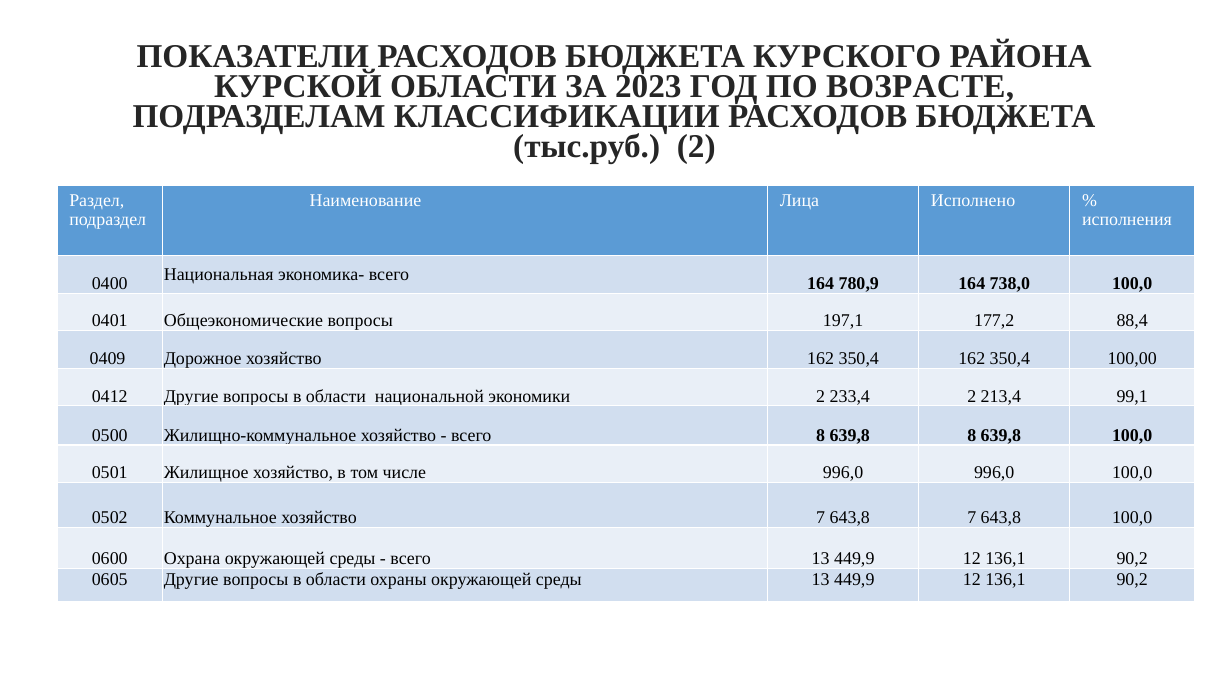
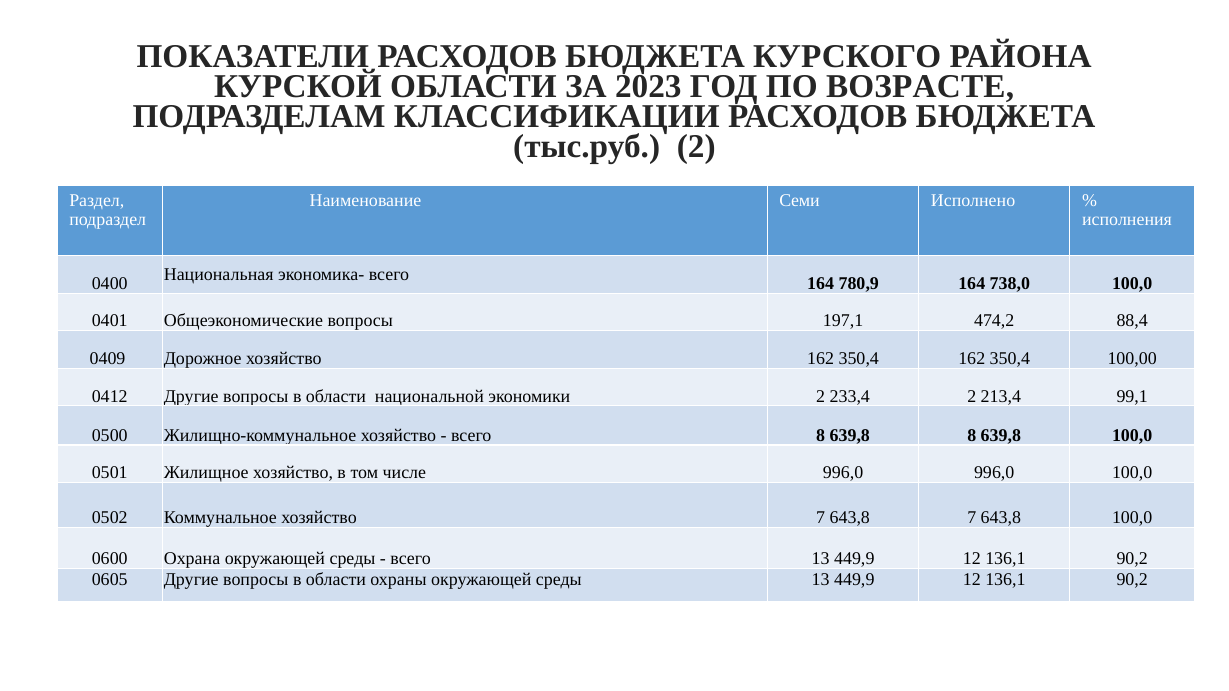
Лица: Лица -> Семи (800, 200)
177,2: 177,2 -> 474,2 (994, 321)
